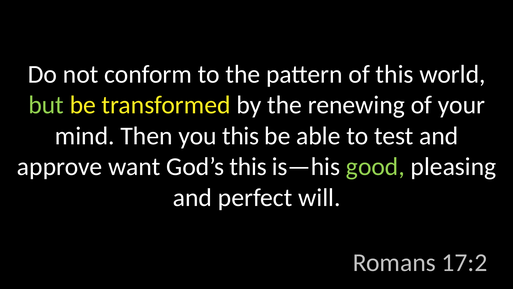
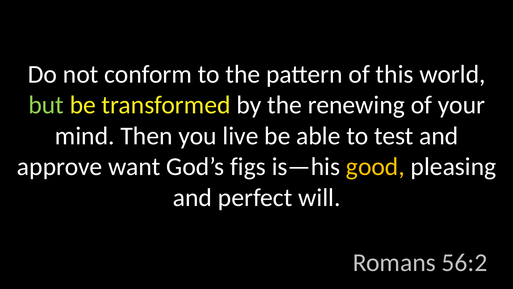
you this: this -> live (241, 136)
God’s this: this -> figs (248, 166)
good colour: light green -> yellow (375, 166)
17:2: 17:2 -> 56:2 (465, 262)
